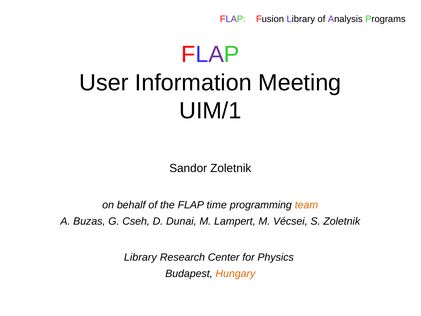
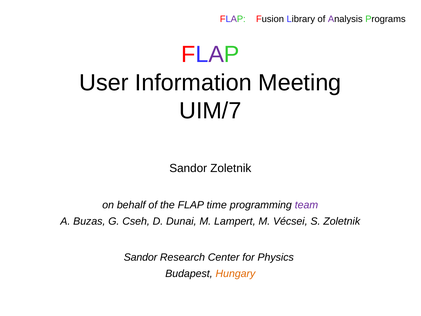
UIM/1: UIM/1 -> UIM/7 (210, 111)
team colour: orange -> purple (306, 205)
Library: Library -> Sandor (140, 257)
